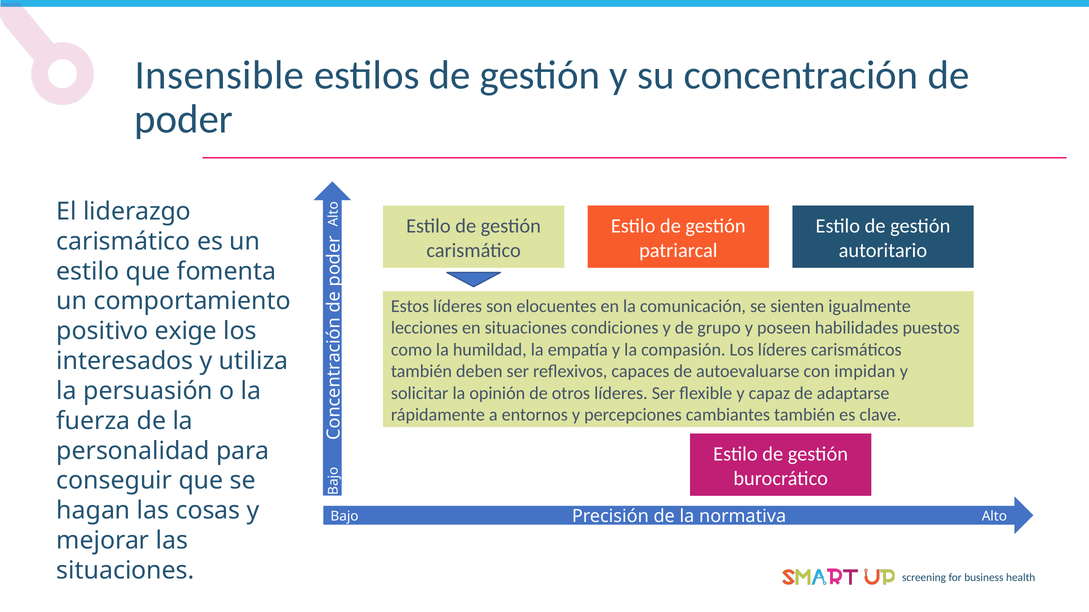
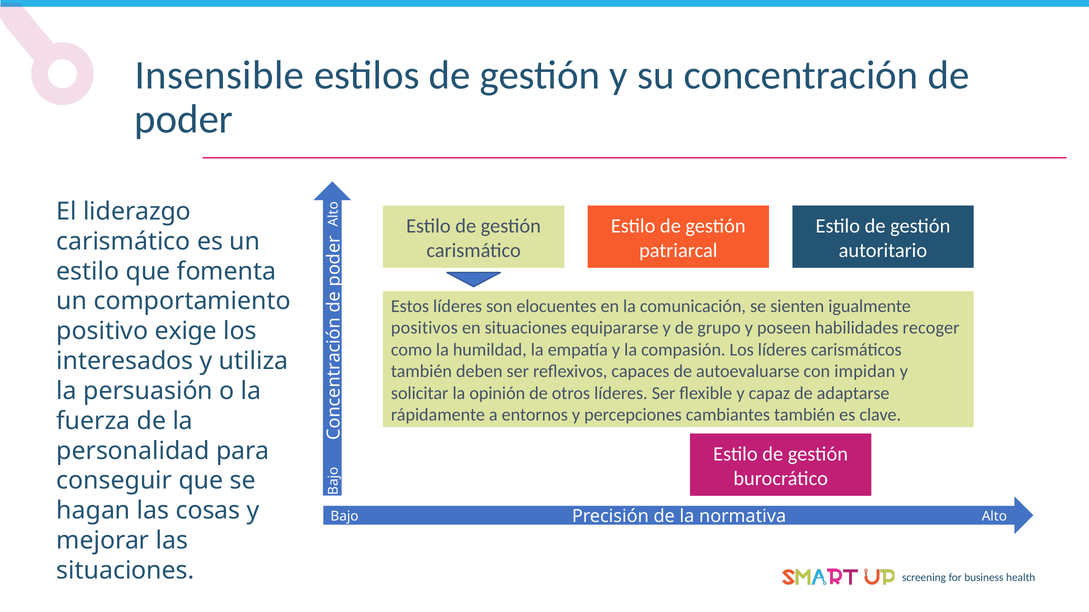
lecciones: lecciones -> positivos (424, 328)
condiciones: condiciones -> equipararse (615, 328)
puestos: puestos -> recoger (931, 328)
